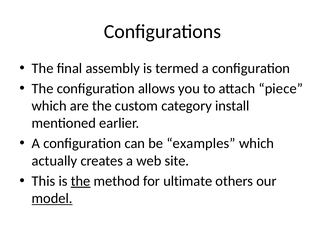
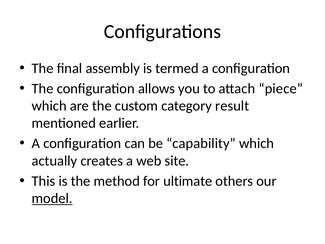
install: install -> result (232, 106)
examples: examples -> capability (201, 143)
the underline: present -> none (81, 181)
